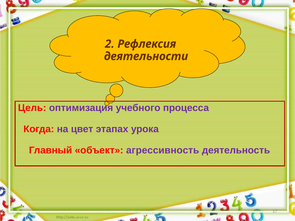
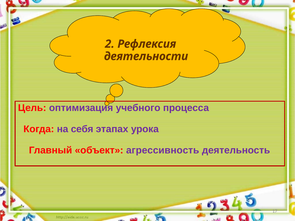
цвет: цвет -> себя (82, 129)
